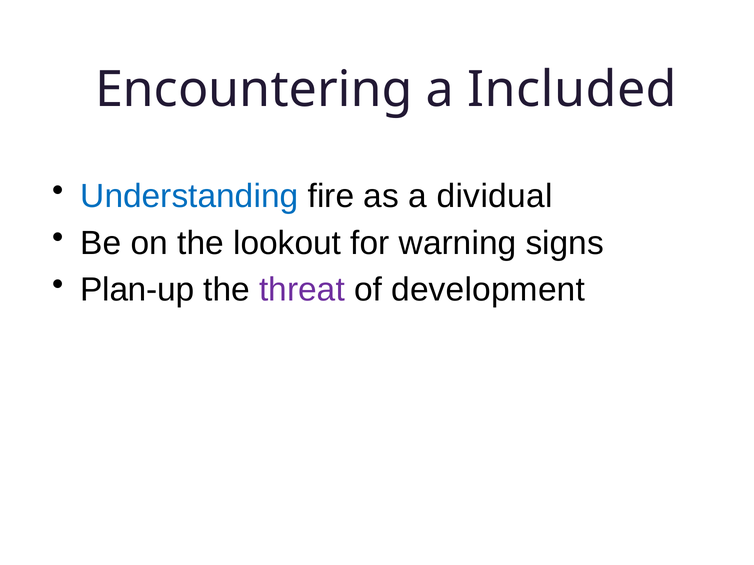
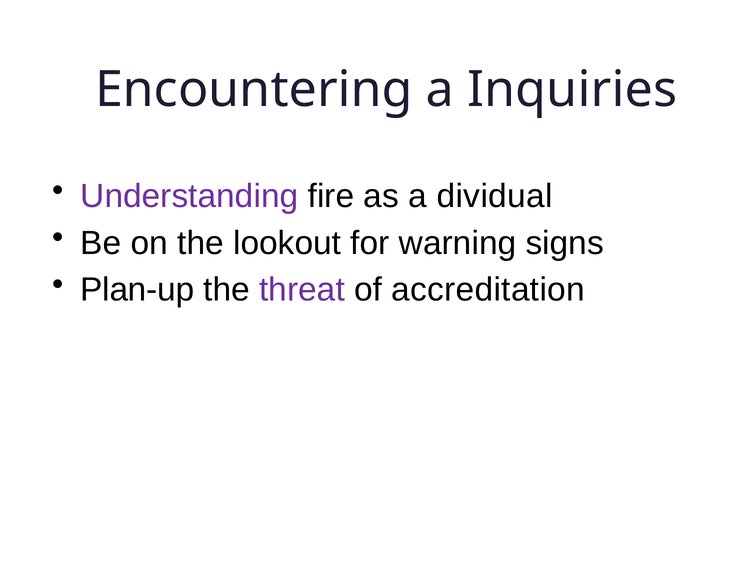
Included: Included -> Inquiries (572, 90)
Understanding colour: blue -> purple (189, 196)
development: development -> accreditation (488, 290)
